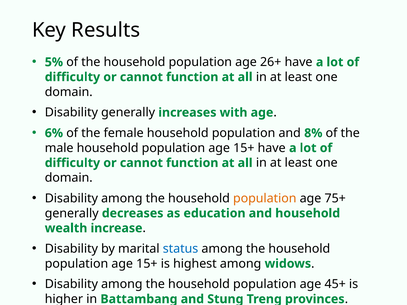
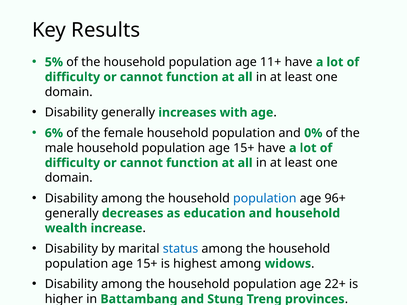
26+: 26+ -> 11+ (271, 62)
8%: 8% -> 0% (313, 133)
population colour: orange -> blue (265, 199)
75+: 75+ -> 96+ (335, 199)
45+: 45+ -> 22+ (335, 284)
